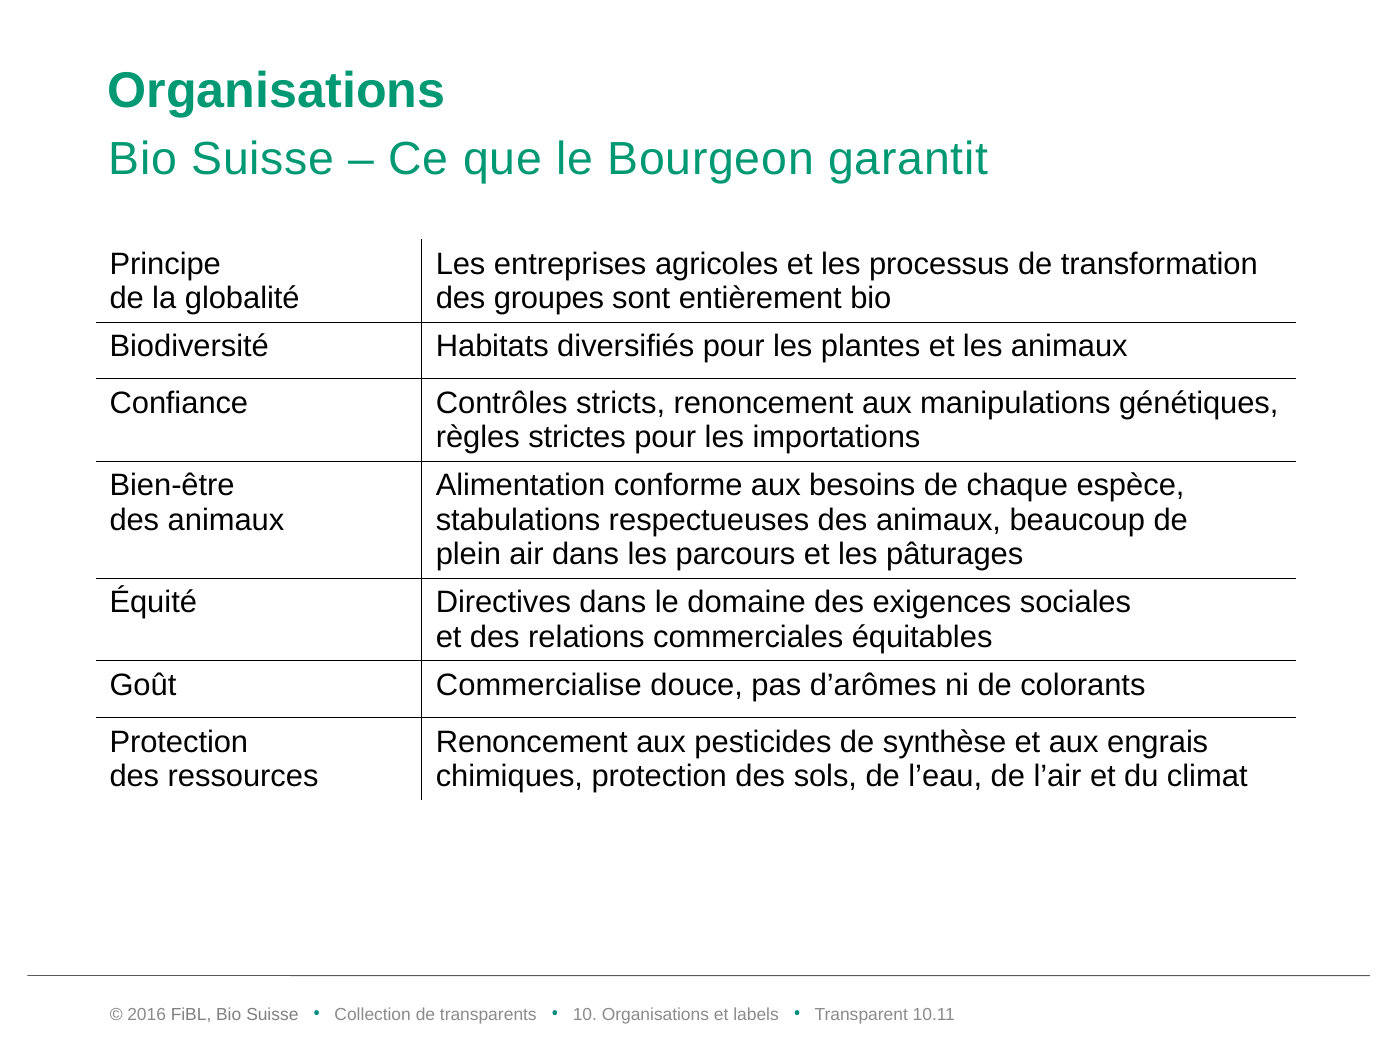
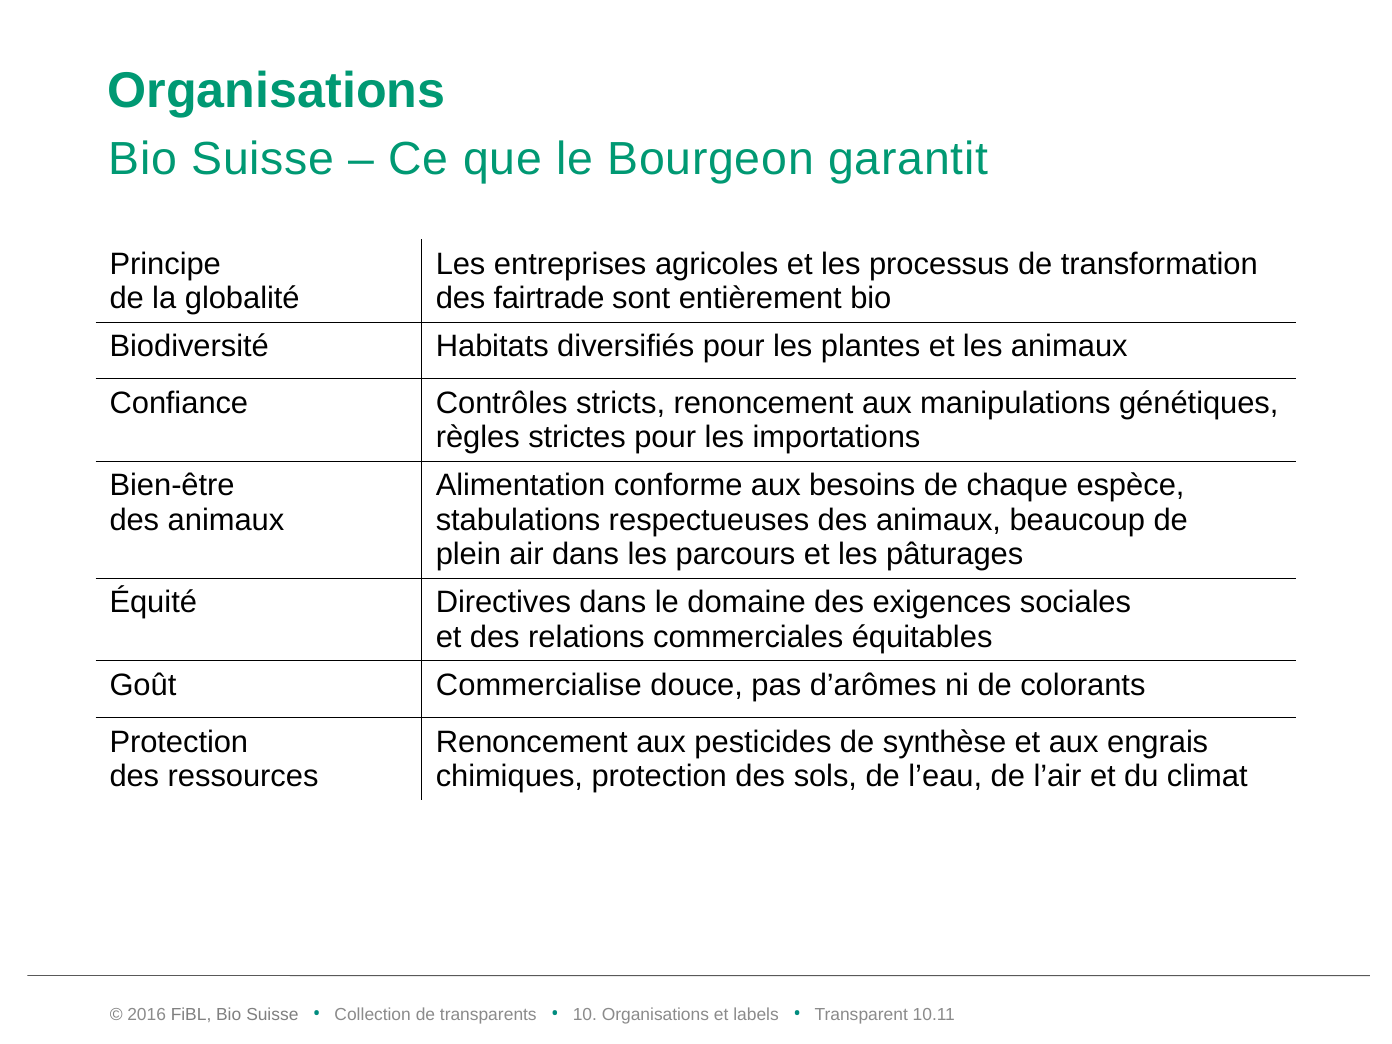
groupes: groupes -> fairtrade (549, 298)
